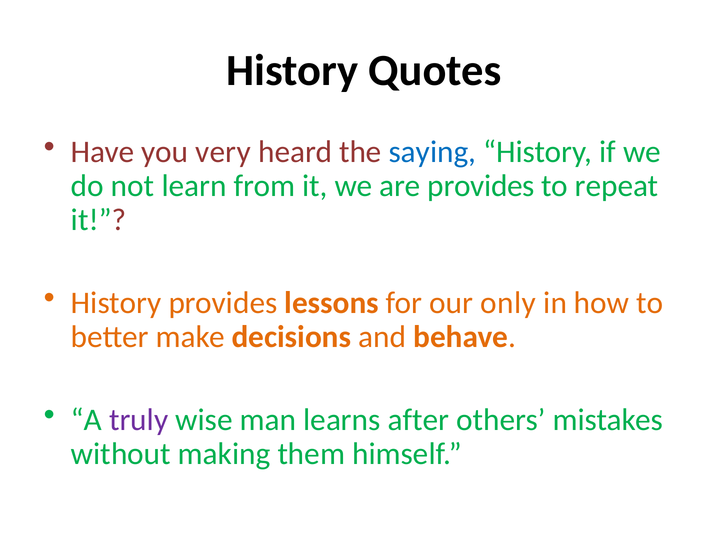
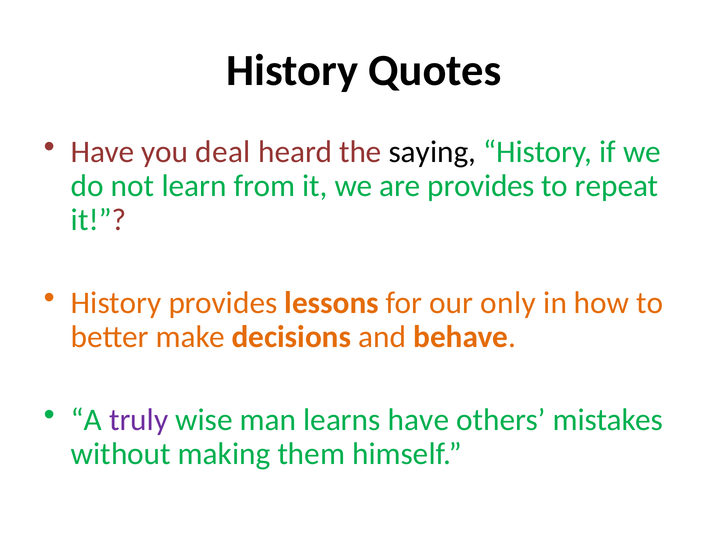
very: very -> deal (223, 152)
saying colour: blue -> black (432, 152)
learns after: after -> have (418, 420)
